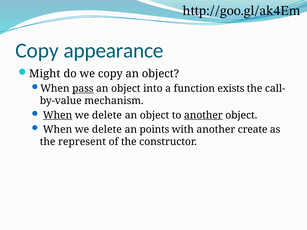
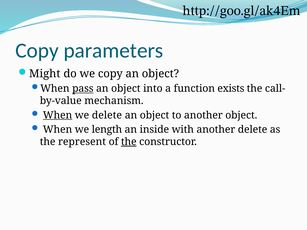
appearance: appearance -> parameters (113, 51)
another underline: present -> none (203, 115)
delete: delete -> length (107, 130)
points: points -> inside (154, 130)
another create: create -> delete (253, 130)
the underline: none -> present (129, 142)
